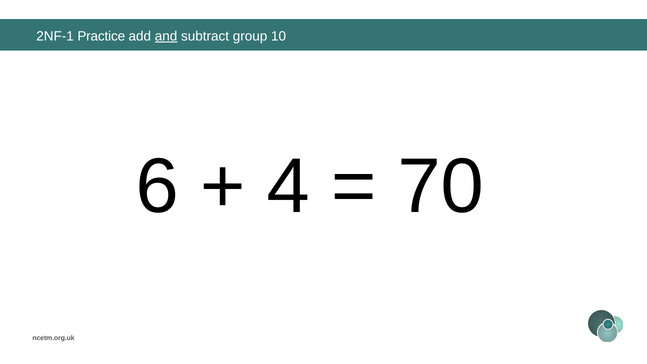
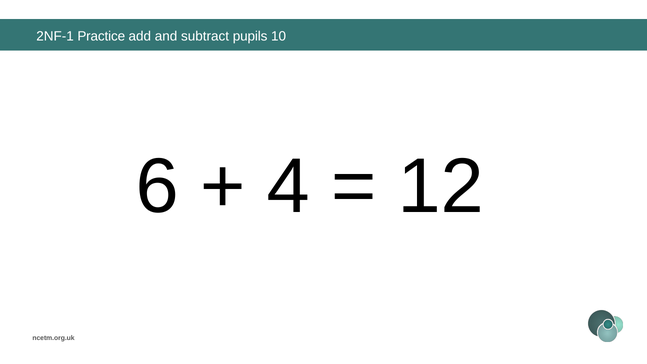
and underline: present -> none (166, 36)
group: group -> pupils (250, 36)
70: 70 -> 12 (441, 187)
